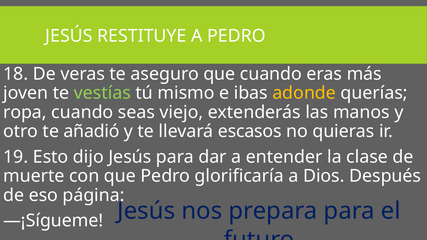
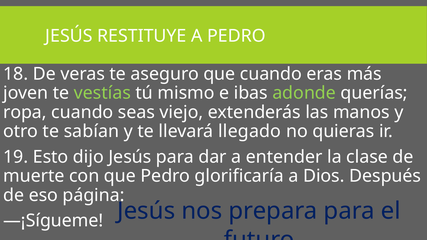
adonde colour: yellow -> light green (304, 93)
añadió: añadió -> sabían (91, 132)
escasos: escasos -> llegado (250, 132)
